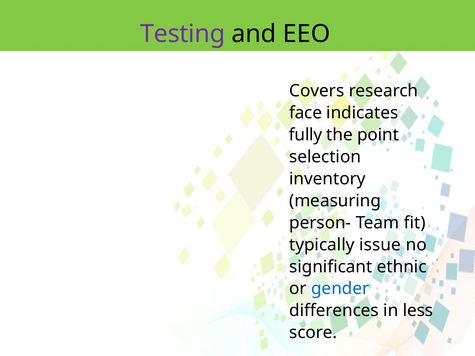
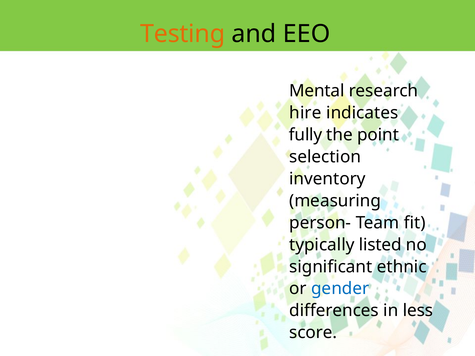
Testing colour: purple -> orange (183, 34)
Covers: Covers -> Mental (317, 91)
face: face -> hire (305, 113)
issue: issue -> listed (380, 245)
